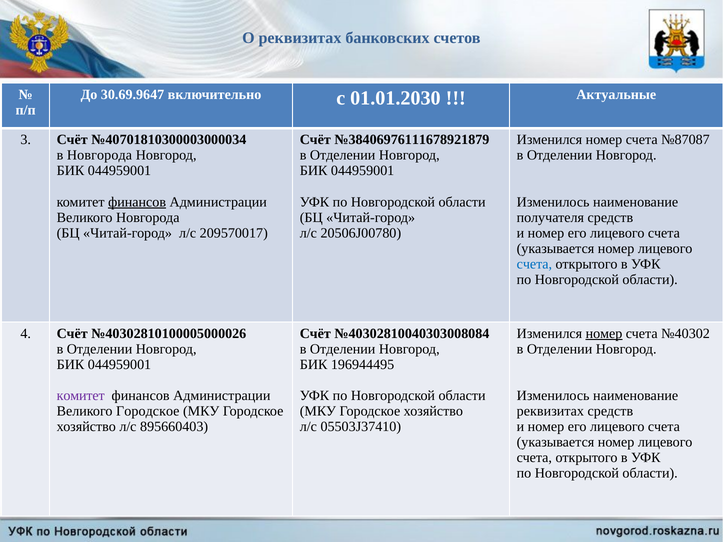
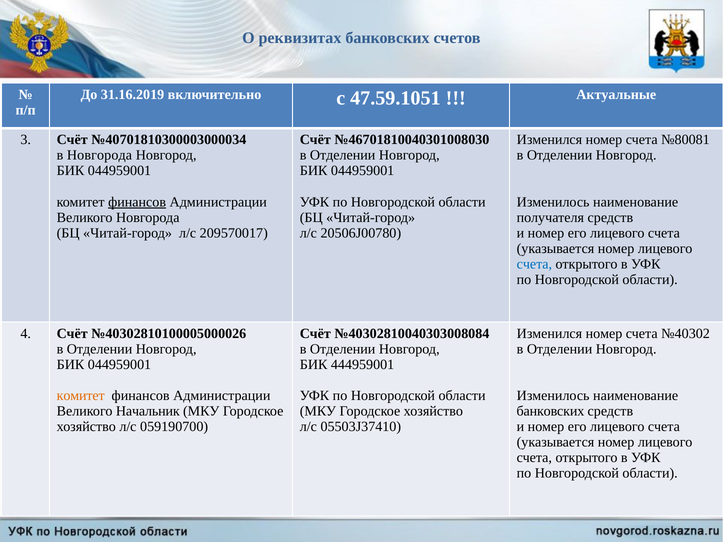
30.69.9647: 30.69.9647 -> 31.16.2019 (133, 95)
01.01.2030: 01.01.2030 -> 47.59.1051 (395, 98)
№38406976111678921879: №38406976111678921879 -> №46701810040301008030 (412, 140)
№87087: №87087 -> №80081 (685, 140)
номер underline: present -> none (604, 334)
196944495: 196944495 -> 444959001 (363, 365)
комитет colour: purple -> orange (81, 396)
Великого Городское: Городское -> Начальник (148, 411)
реквизитах: реквизитах -> банковских (550, 411)
895660403: 895660403 -> 059190700 (174, 427)
